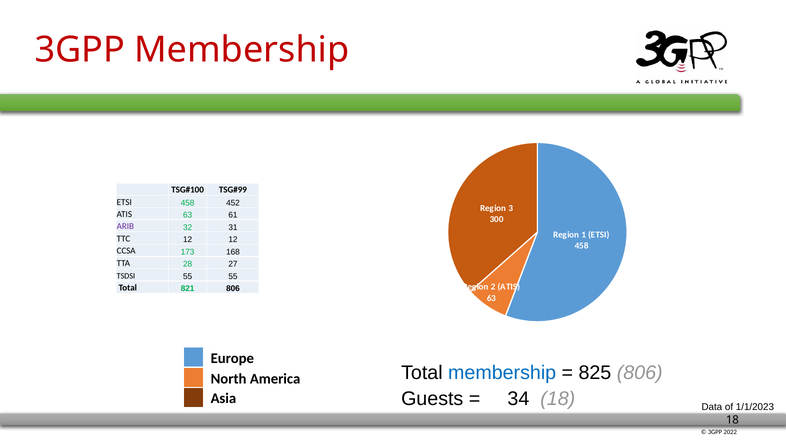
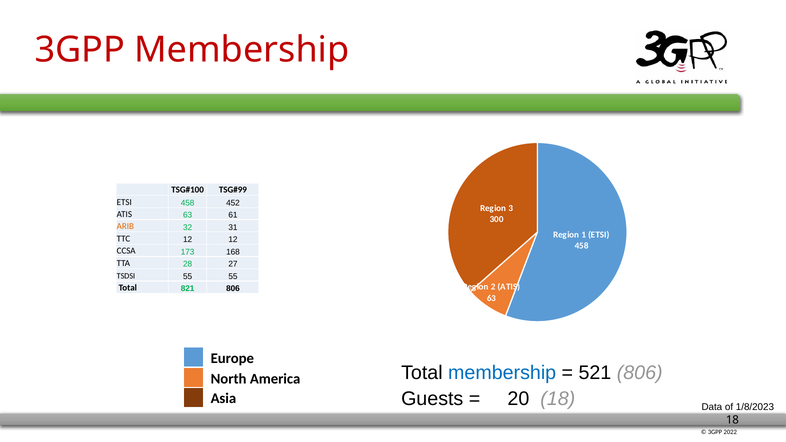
ARIB colour: purple -> orange (125, 226)
825: 825 -> 521 (595, 373)
34: 34 -> 20 (518, 399)
1/1/2023: 1/1/2023 -> 1/8/2023 (755, 407)
